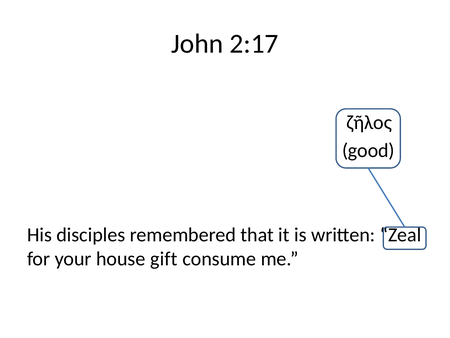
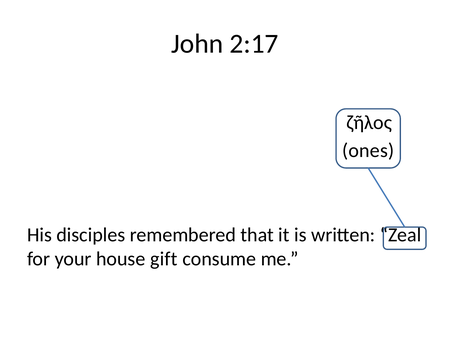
good: good -> ones (368, 150)
